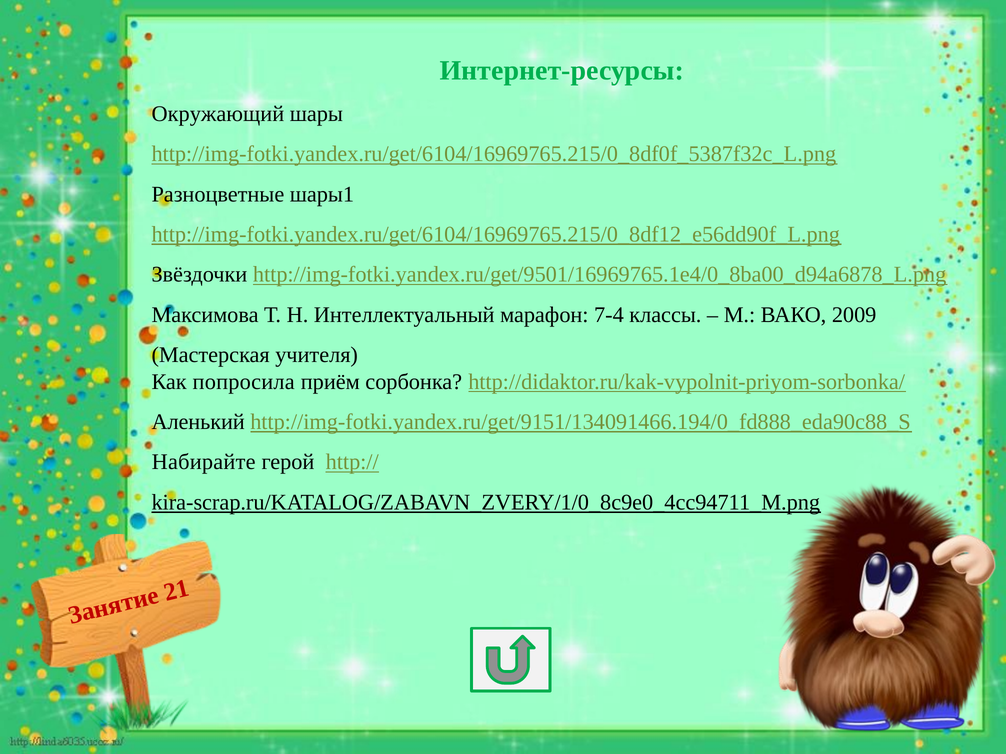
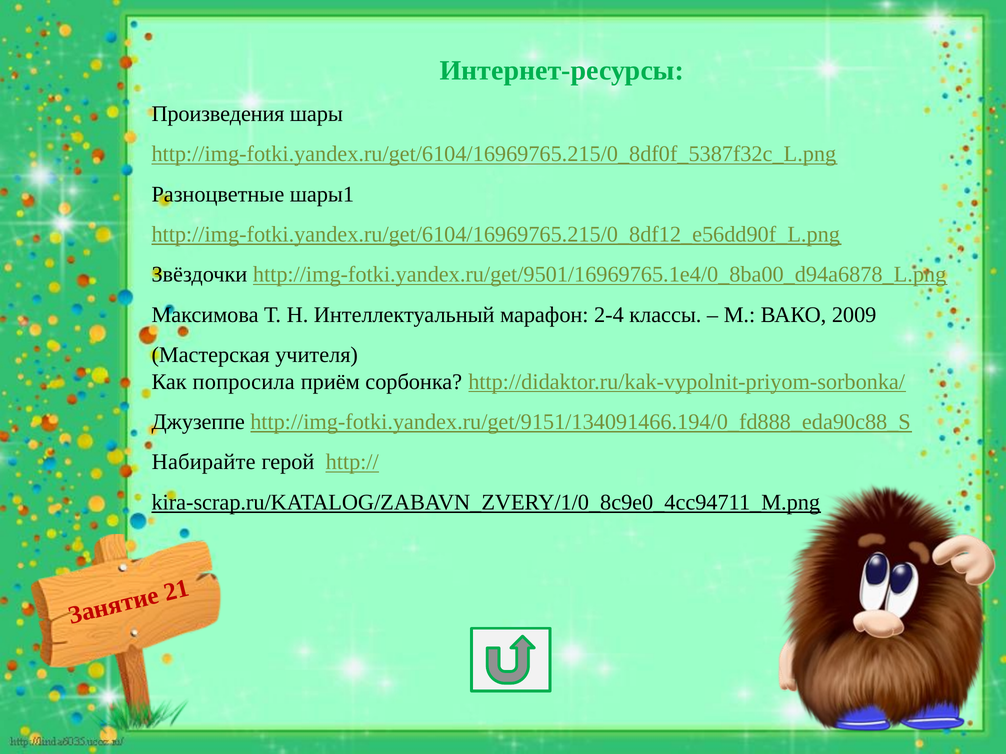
Окружающий: Окружающий -> Произведения (218, 114)
7-4: 7-4 -> 2-4 (609, 315)
Аленький: Аленький -> Джузеппе (198, 422)
